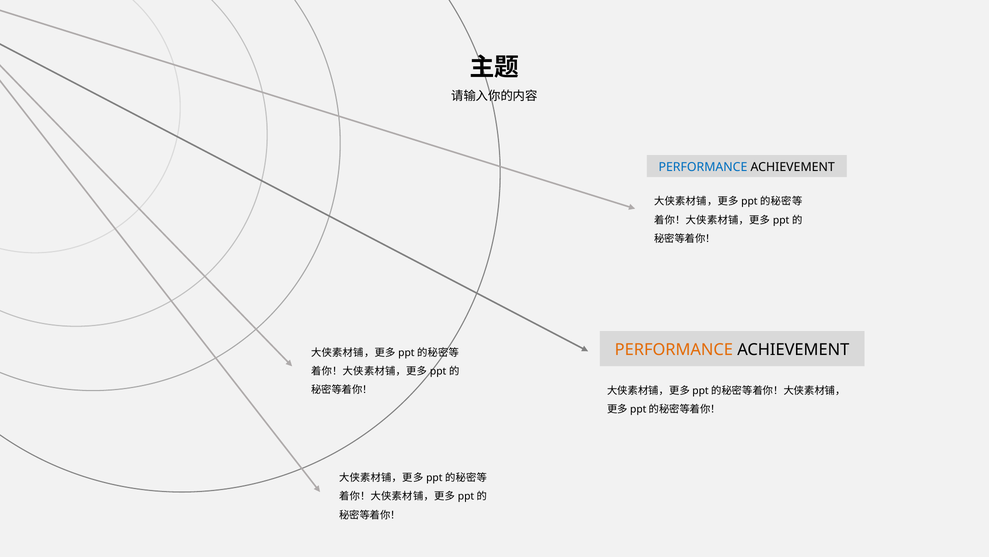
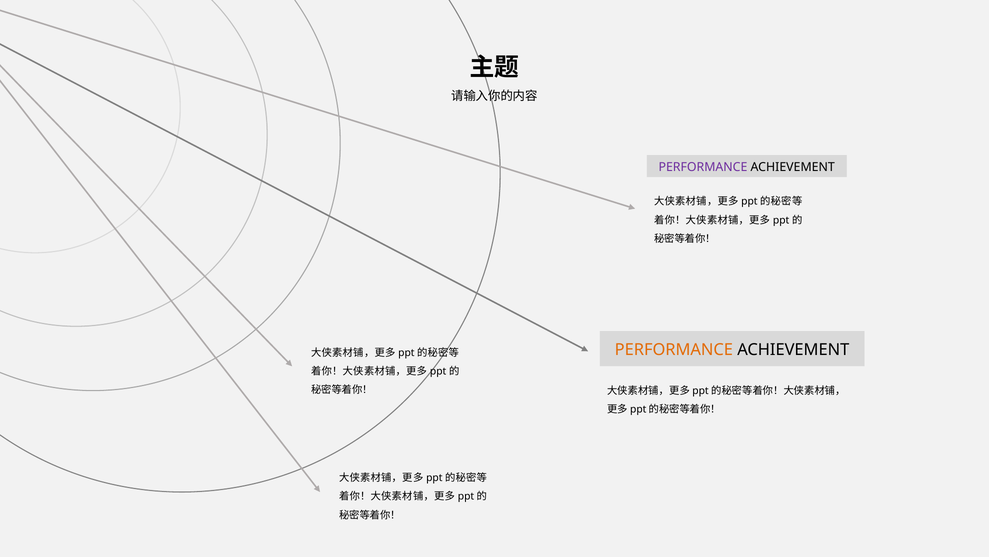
PERFORMANCE colour: blue -> purple (703, 167)
